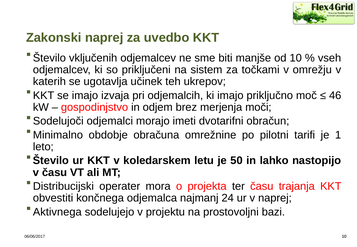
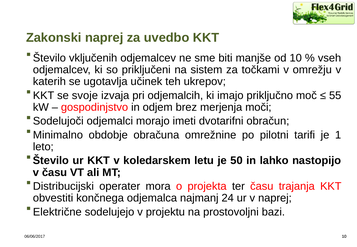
se imajo: imajo -> svoje (85, 95)
46: 46 -> 55 (335, 95)
Aktivnega: Aktivnega -> Električne (57, 212)
